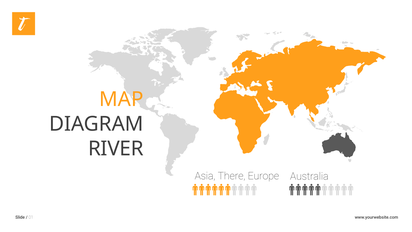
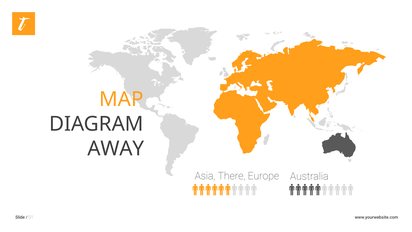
RIVER: RIVER -> AWAY (116, 149)
